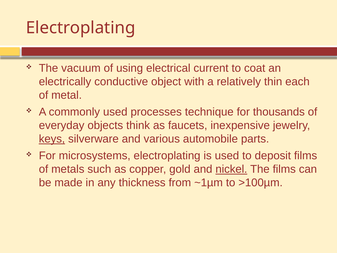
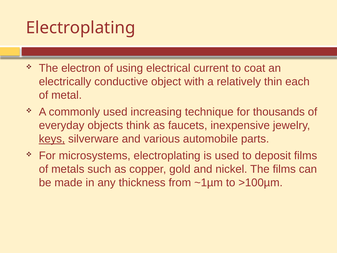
vacuum: vacuum -> electron (81, 68)
processes: processes -> increasing (156, 112)
nickel underline: present -> none (231, 169)
